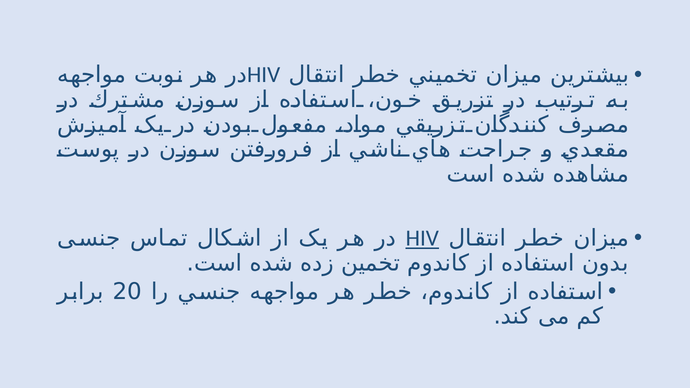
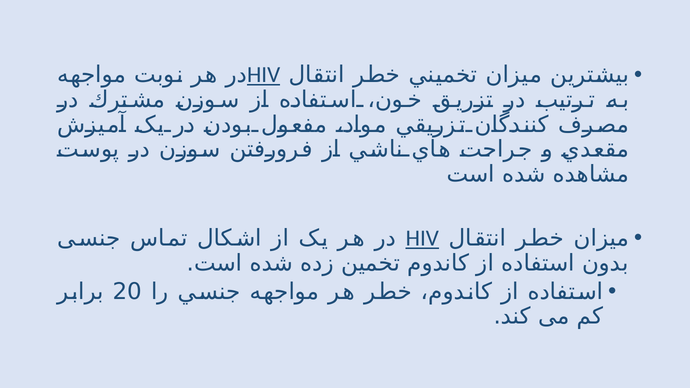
HIV underline: none -> present (264, 75)
